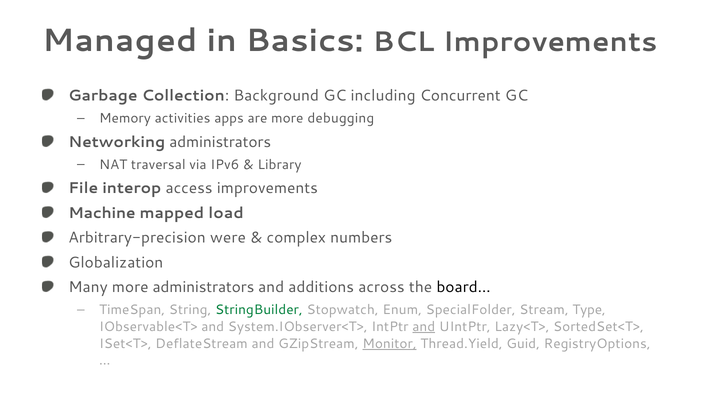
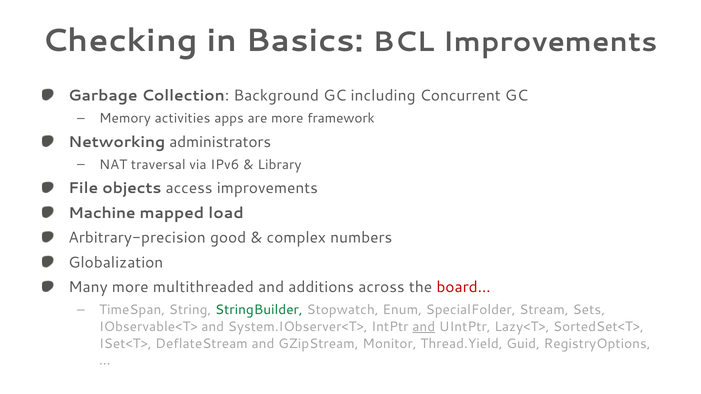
Managed: Managed -> Checking (120, 41)
debugging: debugging -> framework (341, 118)
interop: interop -> objects (132, 189)
were: were -> good (228, 238)
more administrators: administrators -> multithreaded (203, 288)
board… colour: black -> red (464, 288)
Type: Type -> Sets (589, 310)
Monitor underline: present -> none (390, 344)
